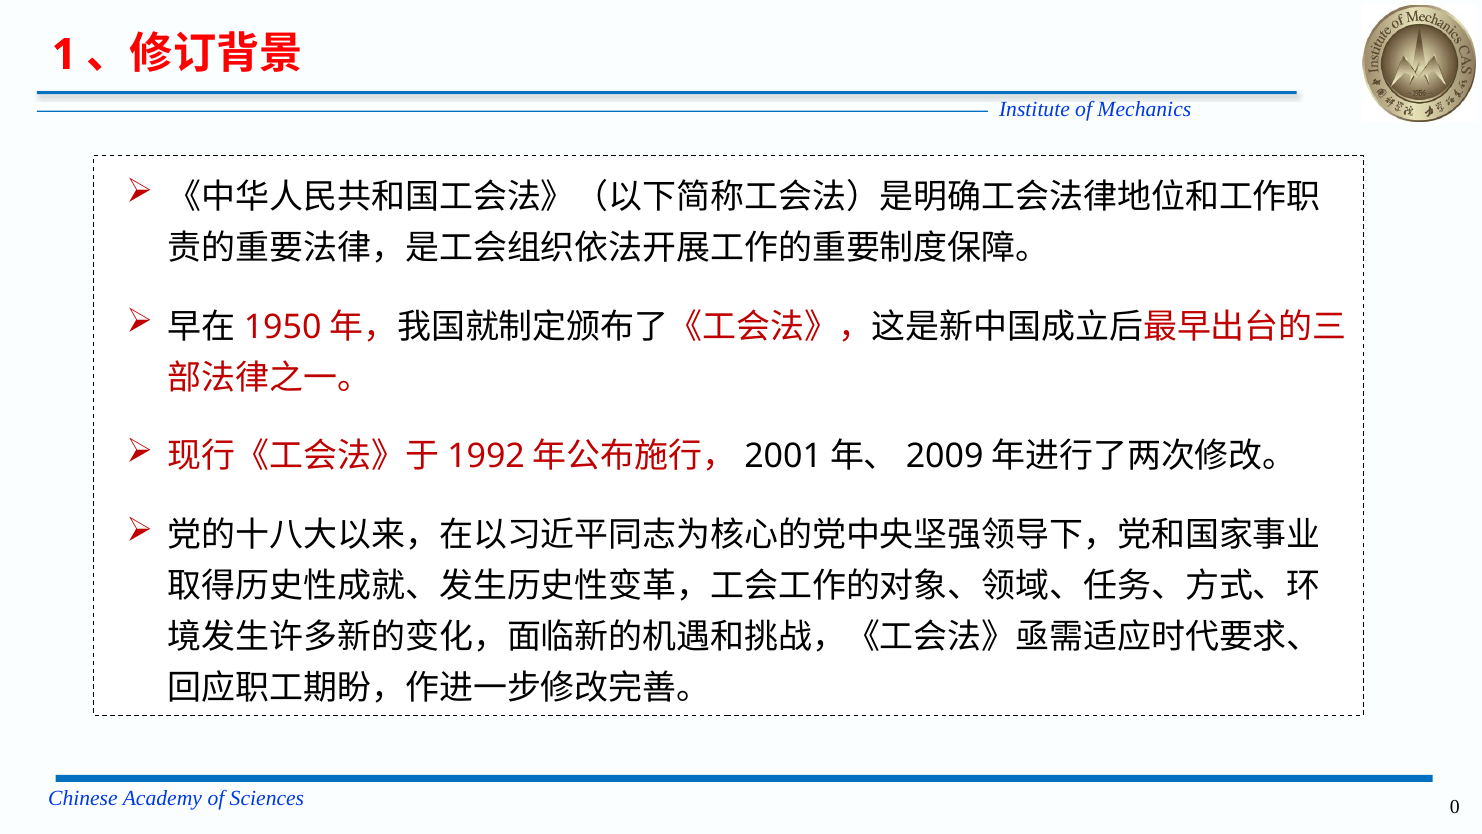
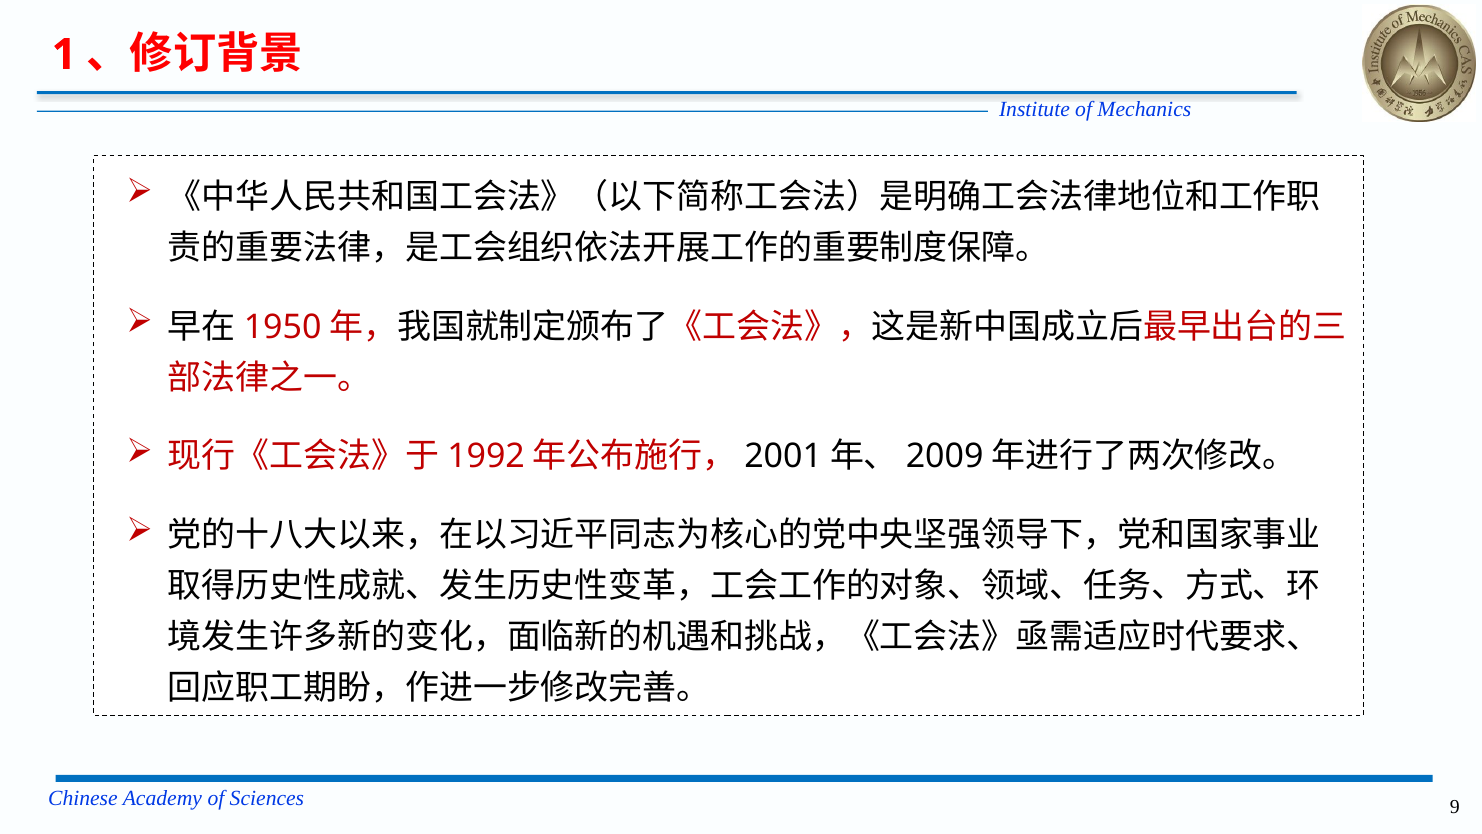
0: 0 -> 9 (1455, 806)
